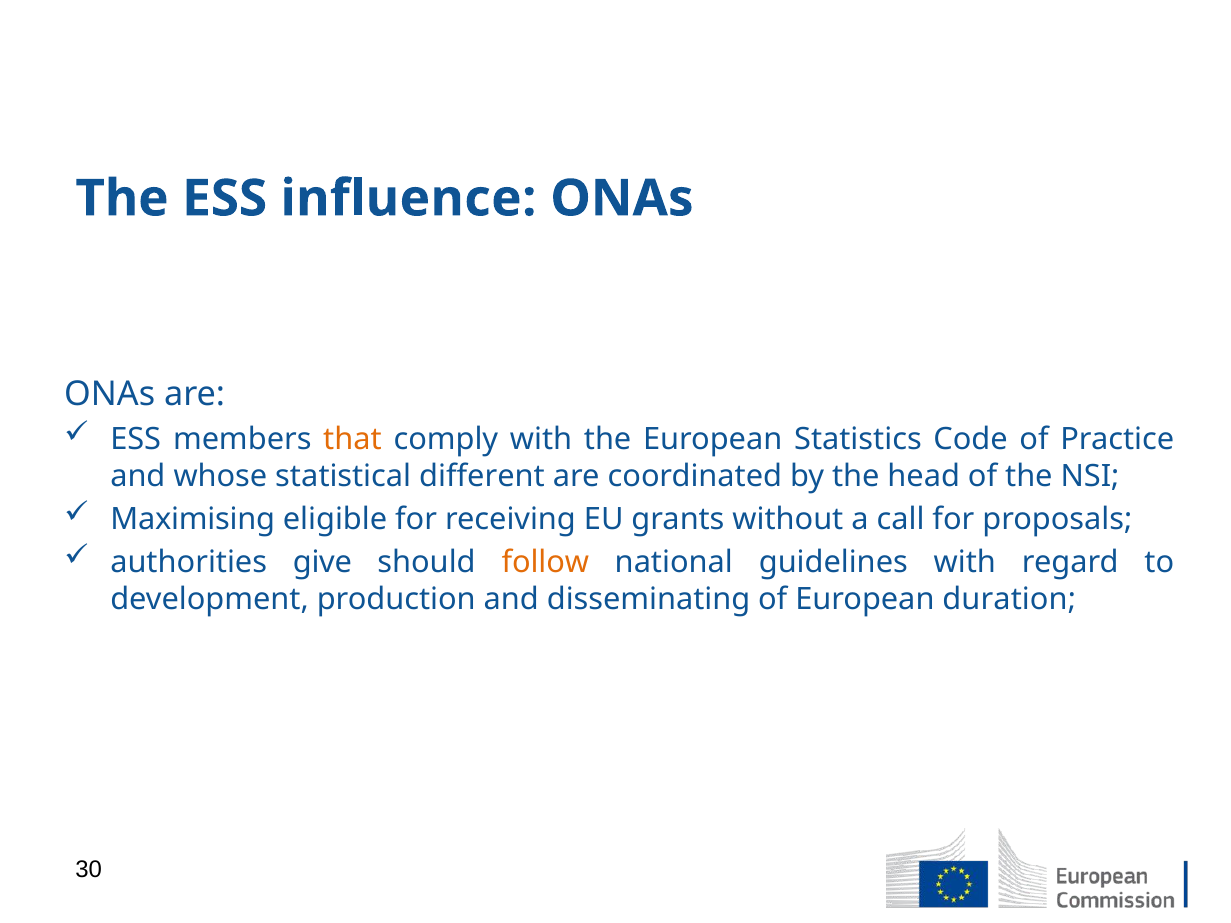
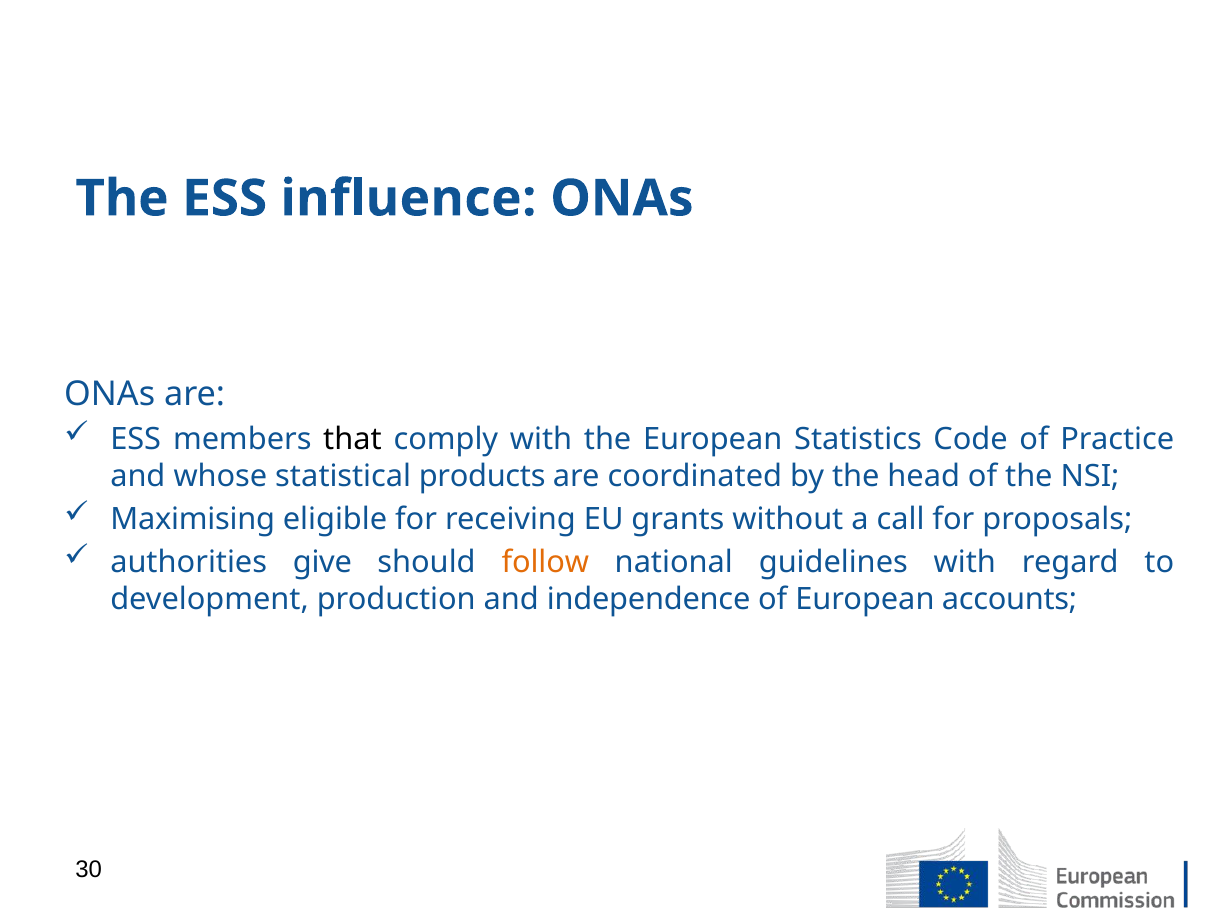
that colour: orange -> black (352, 440)
different: different -> products (482, 477)
disseminating: disseminating -> independence (649, 600)
duration: duration -> accounts (1009, 600)
